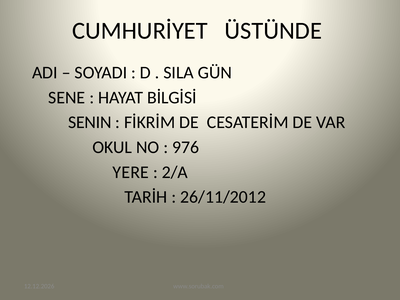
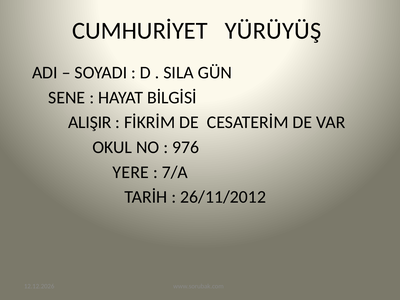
ÜSTÜNDE: ÜSTÜNDE -> YÜRÜYÜŞ (273, 31)
SENIN: SENIN -> ALIŞIR (90, 122)
2/A: 2/A -> 7/A (175, 172)
